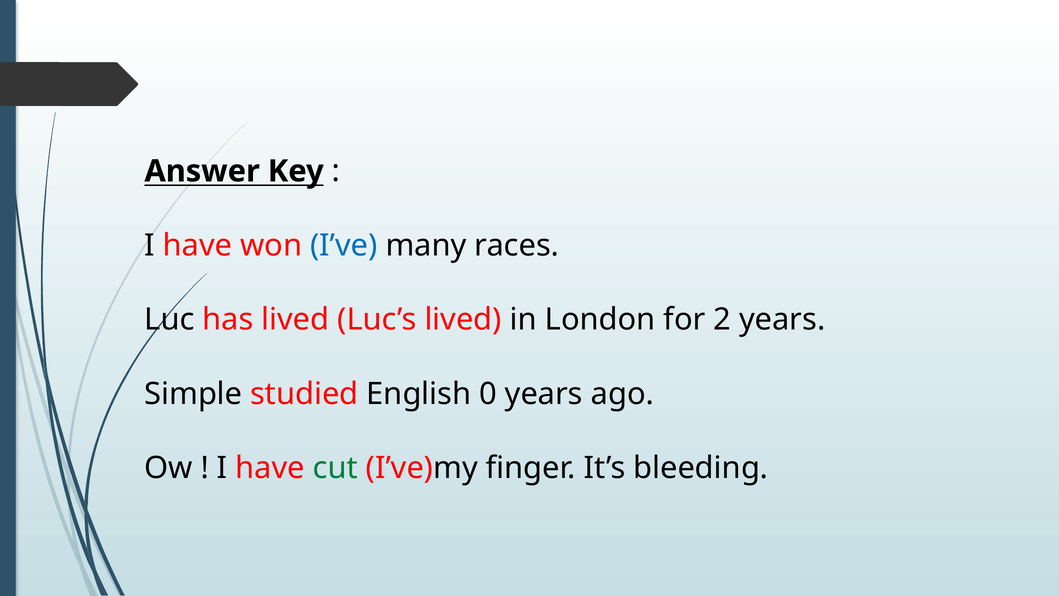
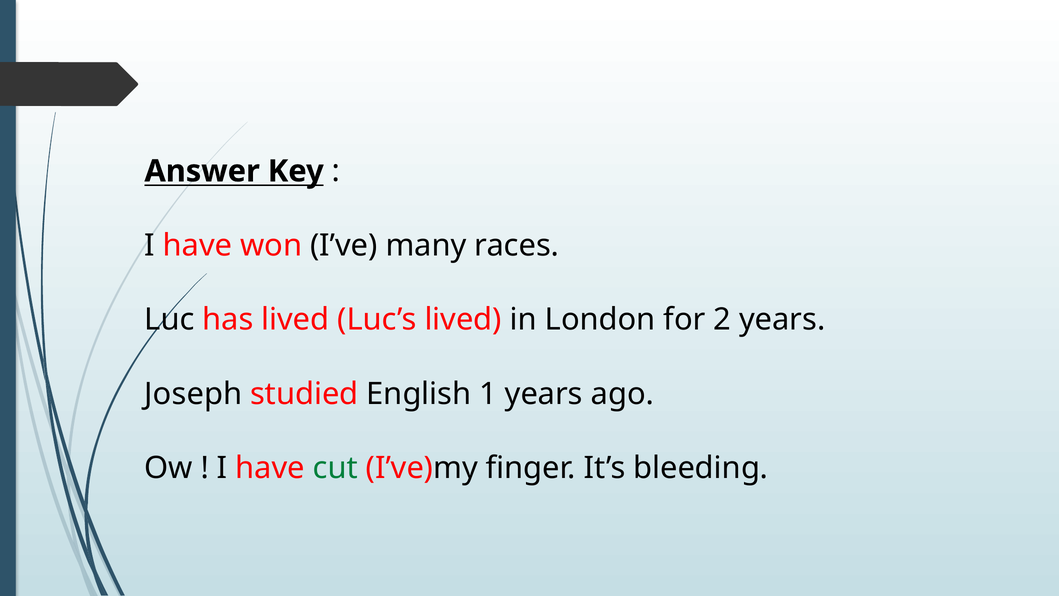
I’ve colour: blue -> black (344, 245)
Simple: Simple -> Joseph (193, 394)
0: 0 -> 1 (488, 394)
